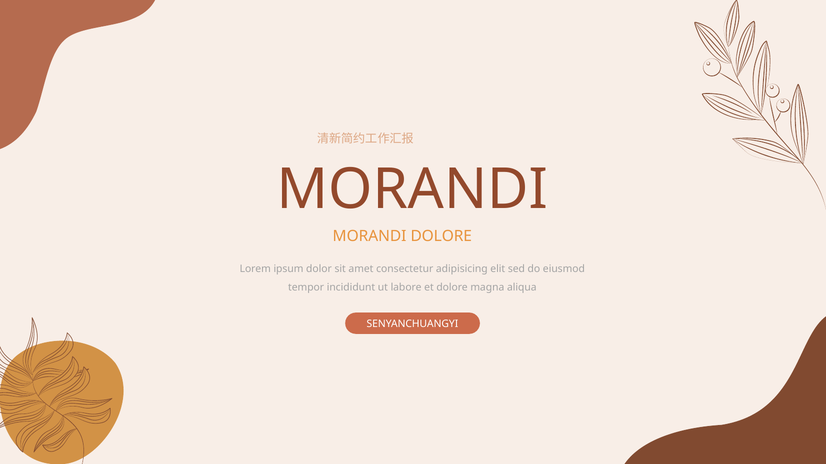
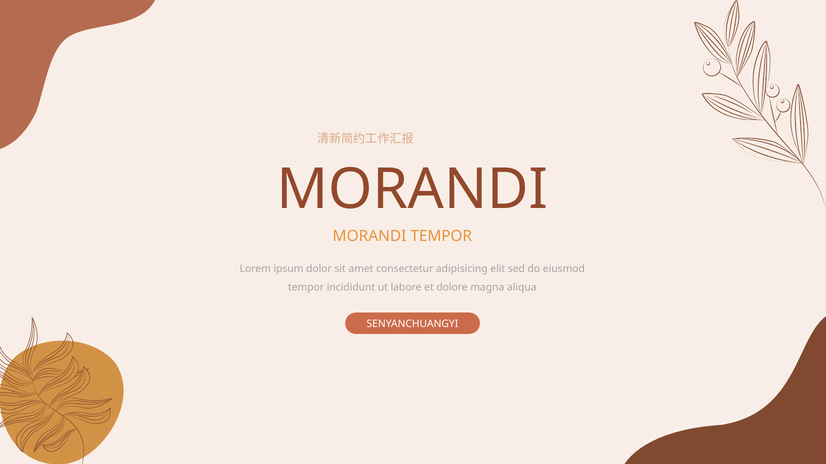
MORANDI DOLORE: DOLORE -> TEMPOR (441, 236)
